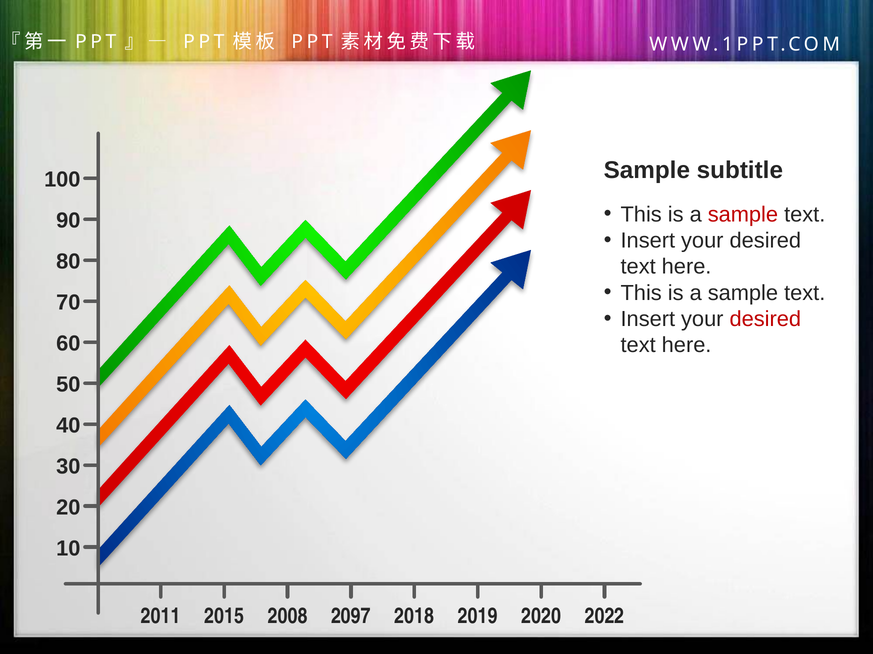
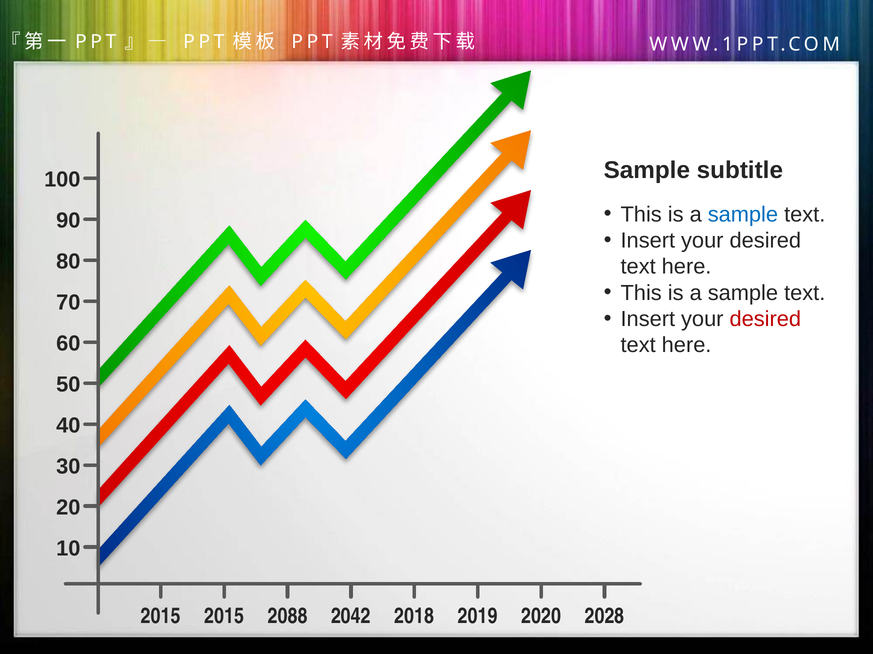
sample colour: red -> blue (743, 215)
2011: 2011 -> 2015 (161, 617)
2008: 2008 -> 2088 (288, 617)
2097: 2097 -> 2042 (351, 617)
2022: 2022 -> 2028 (605, 617)
